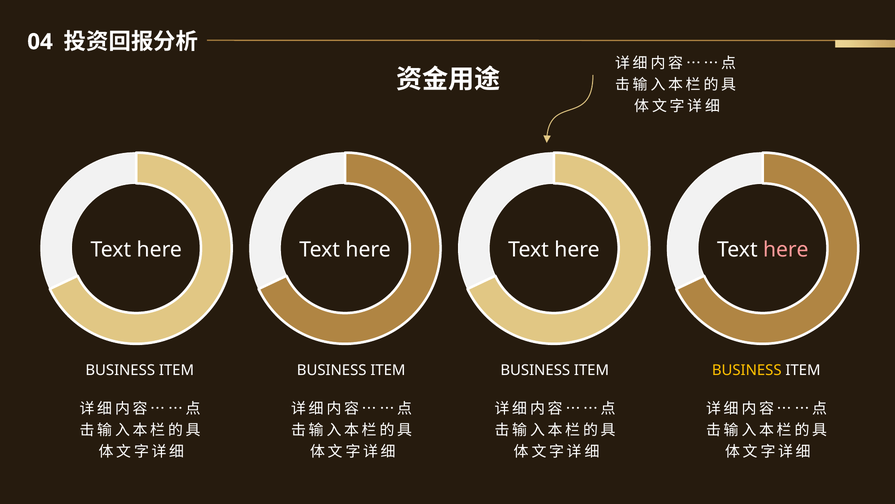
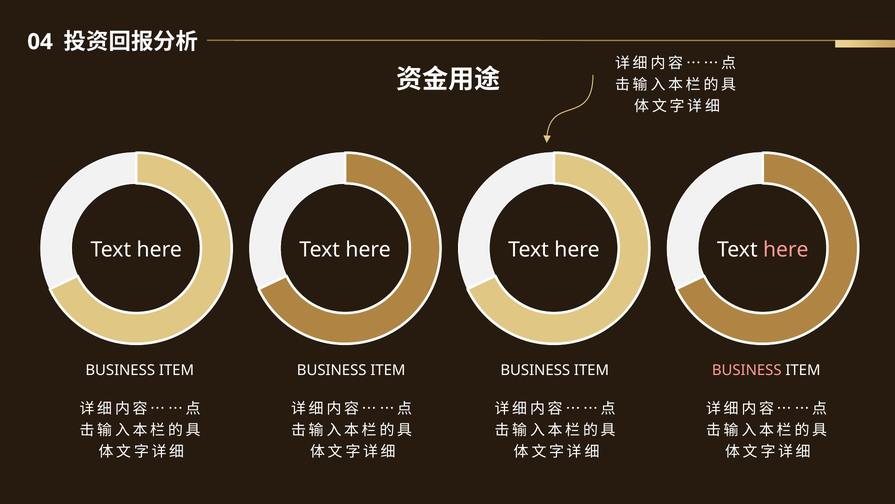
BUSINESS colour: yellow -> pink (747, 370)
